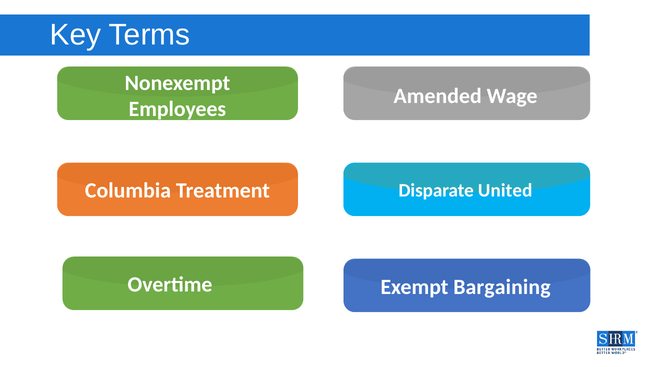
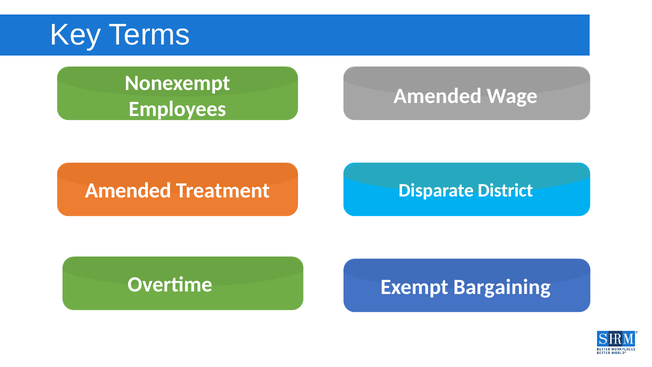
Columbia: Columbia -> Amended (128, 191)
United: United -> District (505, 190)
